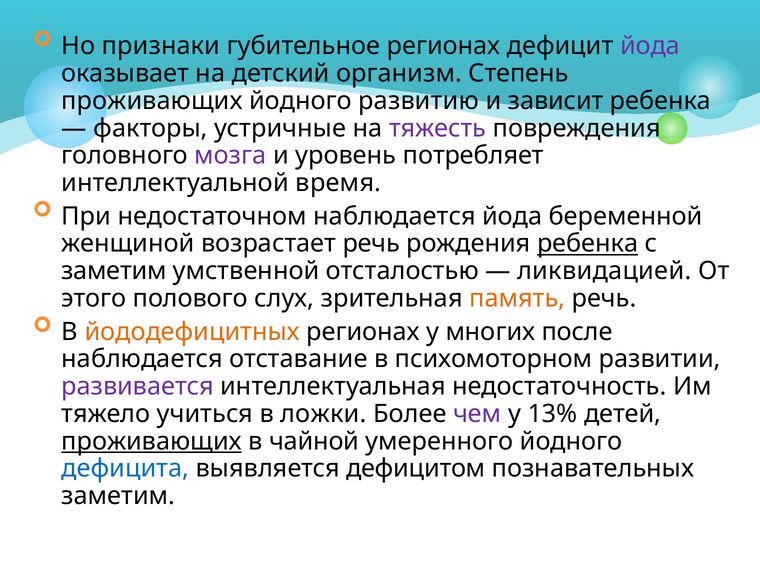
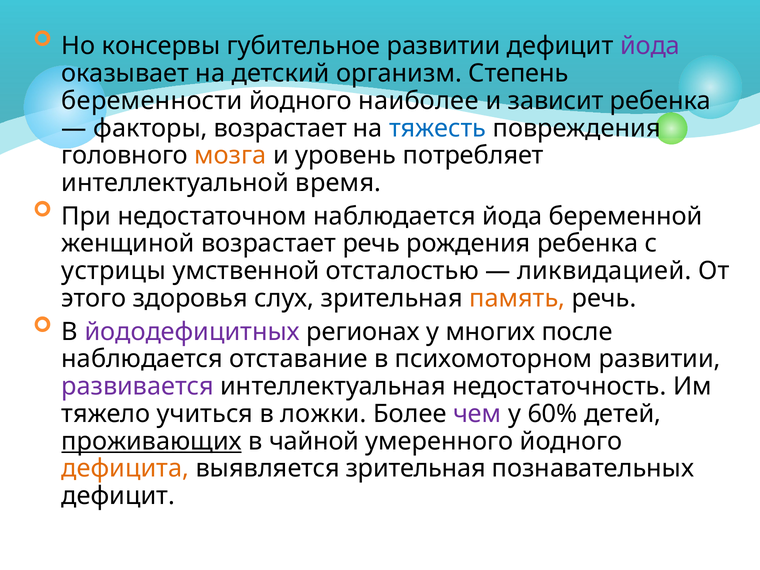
признаки: признаки -> консервы (161, 46)
губительное регионах: регионах -> развитии (444, 46)
проживающих: проживающих -> беременности (152, 101)
развитию: развитию -> наиболее (418, 101)
факторы устричные: устричные -> возрастает (280, 128)
тяжесть colour: purple -> blue (438, 128)
мозга colour: purple -> orange (230, 156)
ребенка underline: present -> none (588, 244)
заметим: заметим -> устрицы (114, 271)
полового: полового -> здоровья (190, 298)
йододефицитных colour: orange -> purple (192, 332)
13%: 13% -> 60% (552, 414)
дефицита colour: blue -> orange (125, 468)
выявляется дефицитом: дефицитом -> зрительная (416, 468)
заметим: заметим -> дефицит (118, 496)
